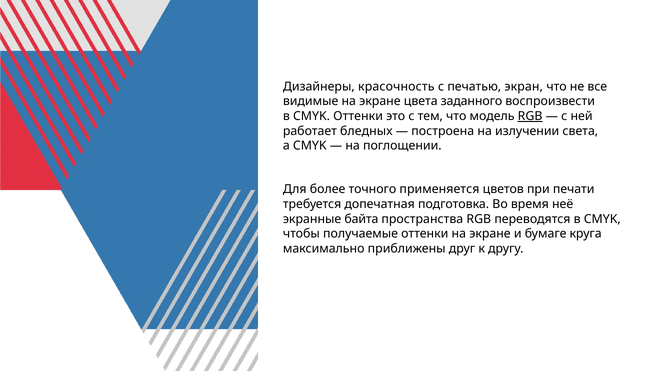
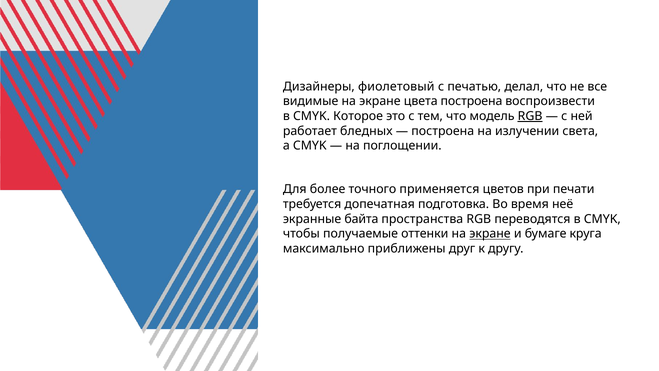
красочность: красочность -> фиолетовый (396, 86)
экран: экран -> делал (524, 86)
цвета заданного: заданного -> построена (471, 101)
CMYK Оттенки: Оттенки -> Которое (358, 116)
экране underline: none -> present (490, 234)
